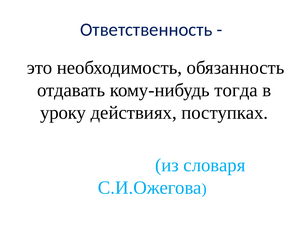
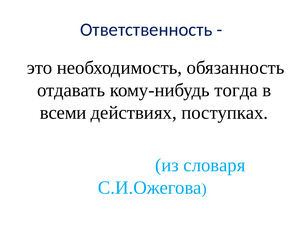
уроку: уроку -> всеми (63, 113)
